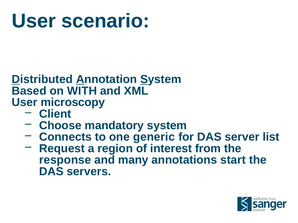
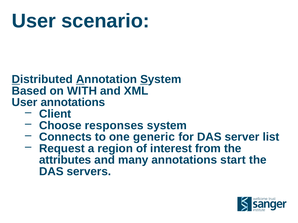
User microscopy: microscopy -> annotations (73, 103)
mandatory: mandatory -> responses (114, 126)
response: response -> attributes (65, 160)
